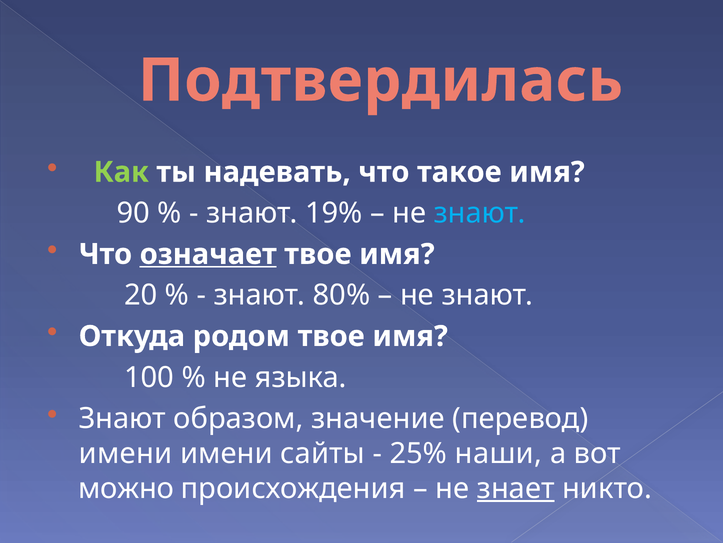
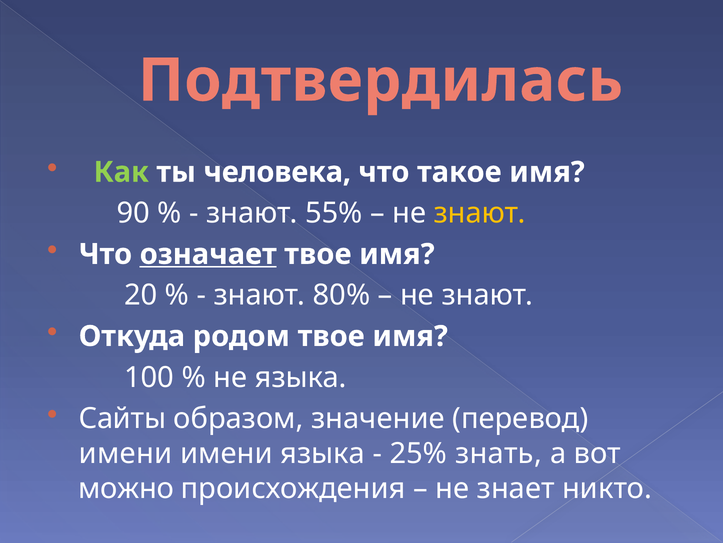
надевать: надевать -> человека (277, 172)
19%: 19% -> 55% (334, 213)
знают colour: light blue -> yellow (480, 213)
Знают: Знают -> Сайты (122, 418)
имени сайты: сайты -> языка (323, 453)
наши: наши -> знать (498, 453)
знает underline: present -> none (516, 488)
